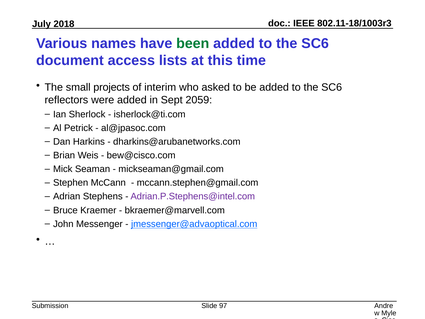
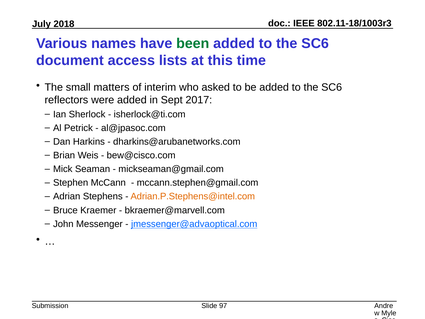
projects: projects -> matters (112, 87)
2059: 2059 -> 2017 (199, 100)
Adrian.P.Stephens@intel.com colour: purple -> orange (193, 196)
